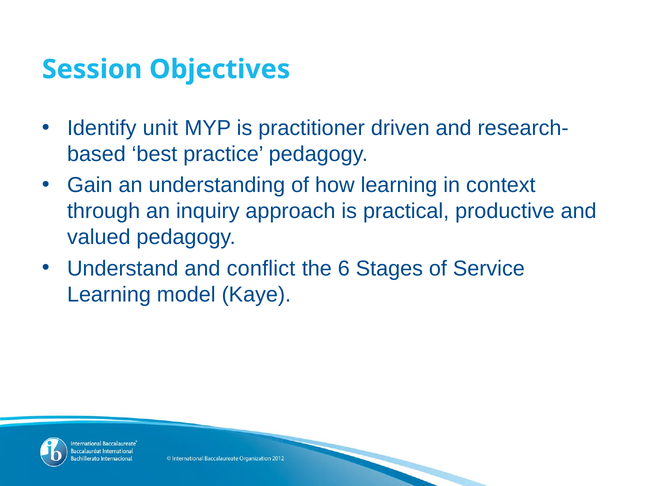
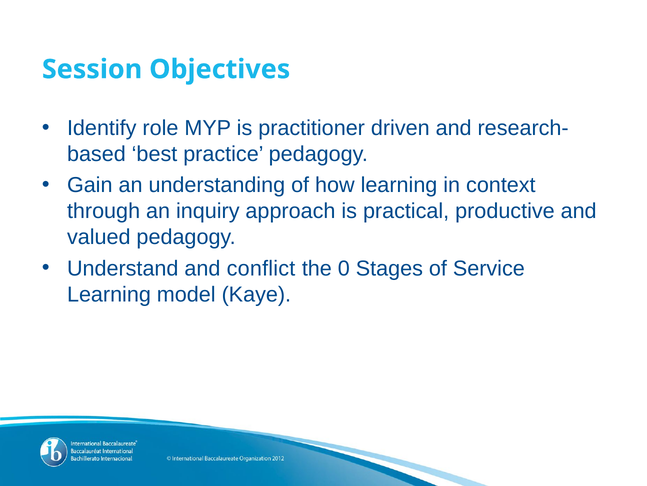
unit: unit -> role (160, 128)
6: 6 -> 0 (344, 268)
